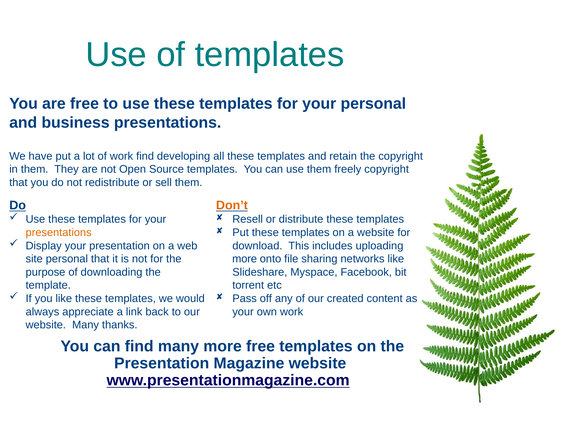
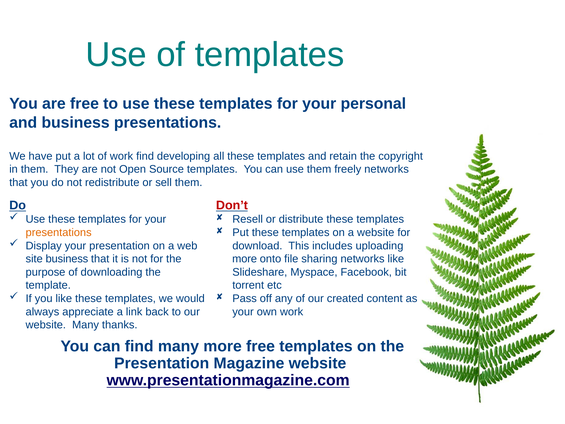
freely copyright: copyright -> networks (387, 169)
Don’t colour: orange -> red (232, 205)
site personal: personal -> business (67, 259)
